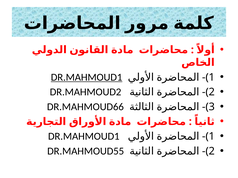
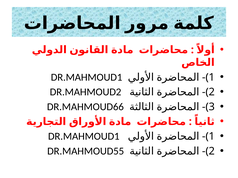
DR.MAHMOUD1 underline: present -> none (87, 77)
